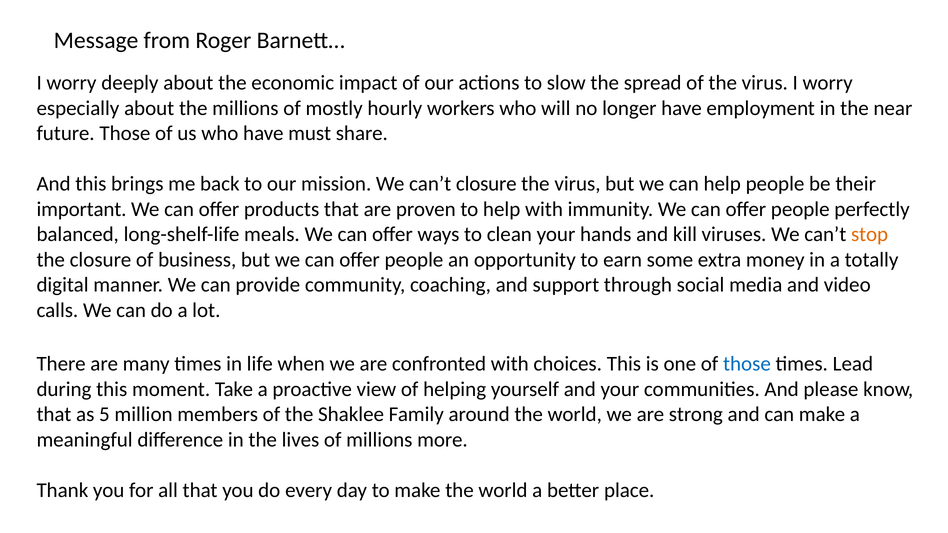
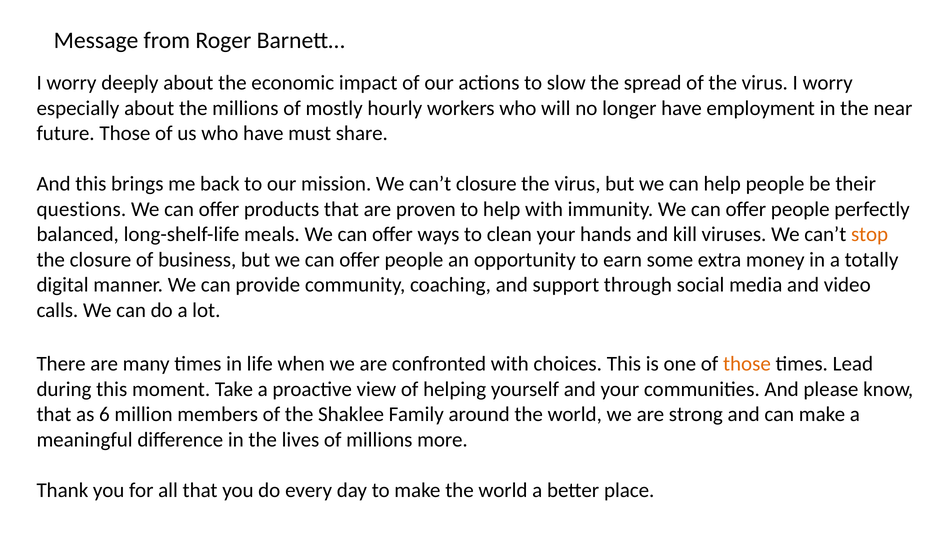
important: important -> questions (81, 209)
those colour: blue -> orange (747, 364)
5: 5 -> 6 (104, 415)
